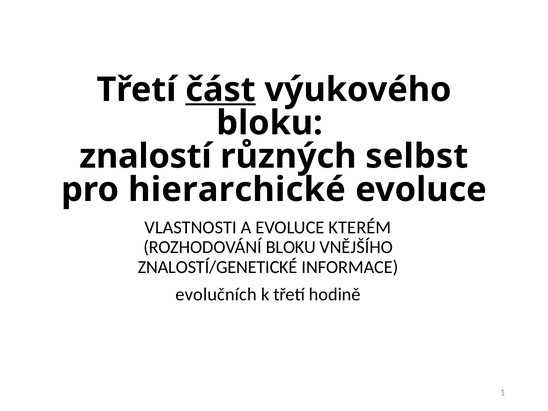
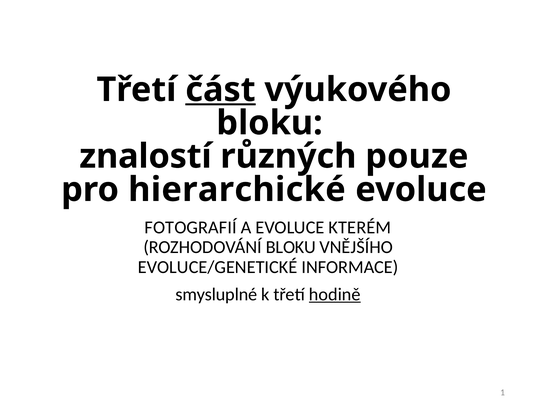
selbst: selbst -> pouze (417, 156)
VLASTNOSTI: VLASTNOSTI -> FOTOGRAFIÍ (191, 228)
ZNALOSTÍ/GENETICKÉ: ZNALOSTÍ/GENETICKÉ -> EVOLUCE/GENETICKÉ (218, 267)
evolučních: evolučních -> smysluplné (216, 294)
hodině underline: none -> present (335, 294)
